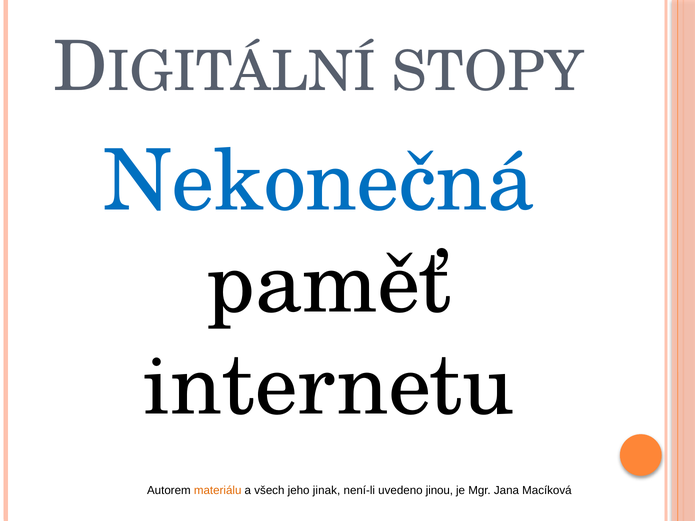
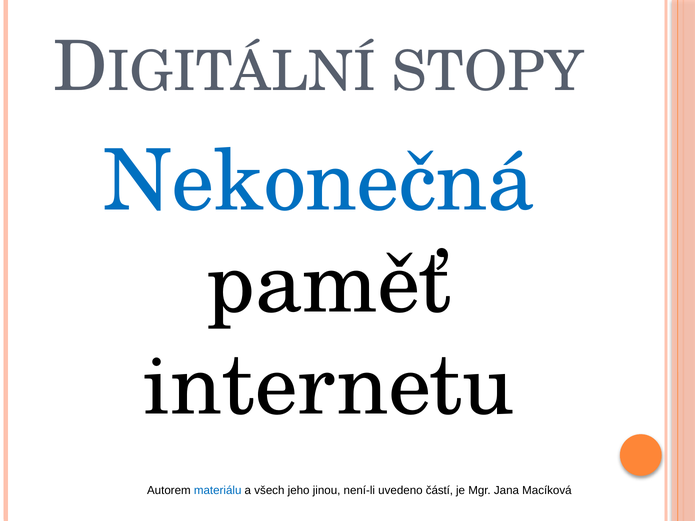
materiálu colour: orange -> blue (218, 490)
jinak: jinak -> jinou (327, 490)
jinou: jinou -> částí (439, 490)
